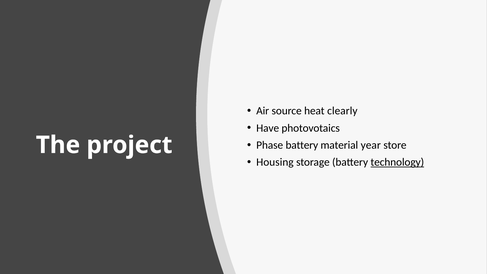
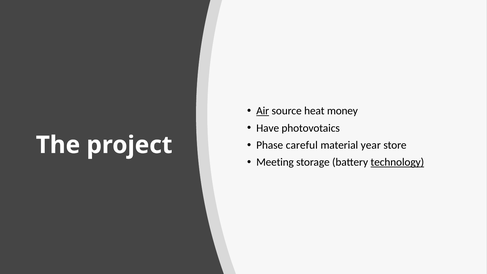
Air underline: none -> present (263, 111)
clearly: clearly -> money (342, 111)
Phase battery: battery -> careful (302, 145)
Housing: Housing -> Meeting (275, 162)
